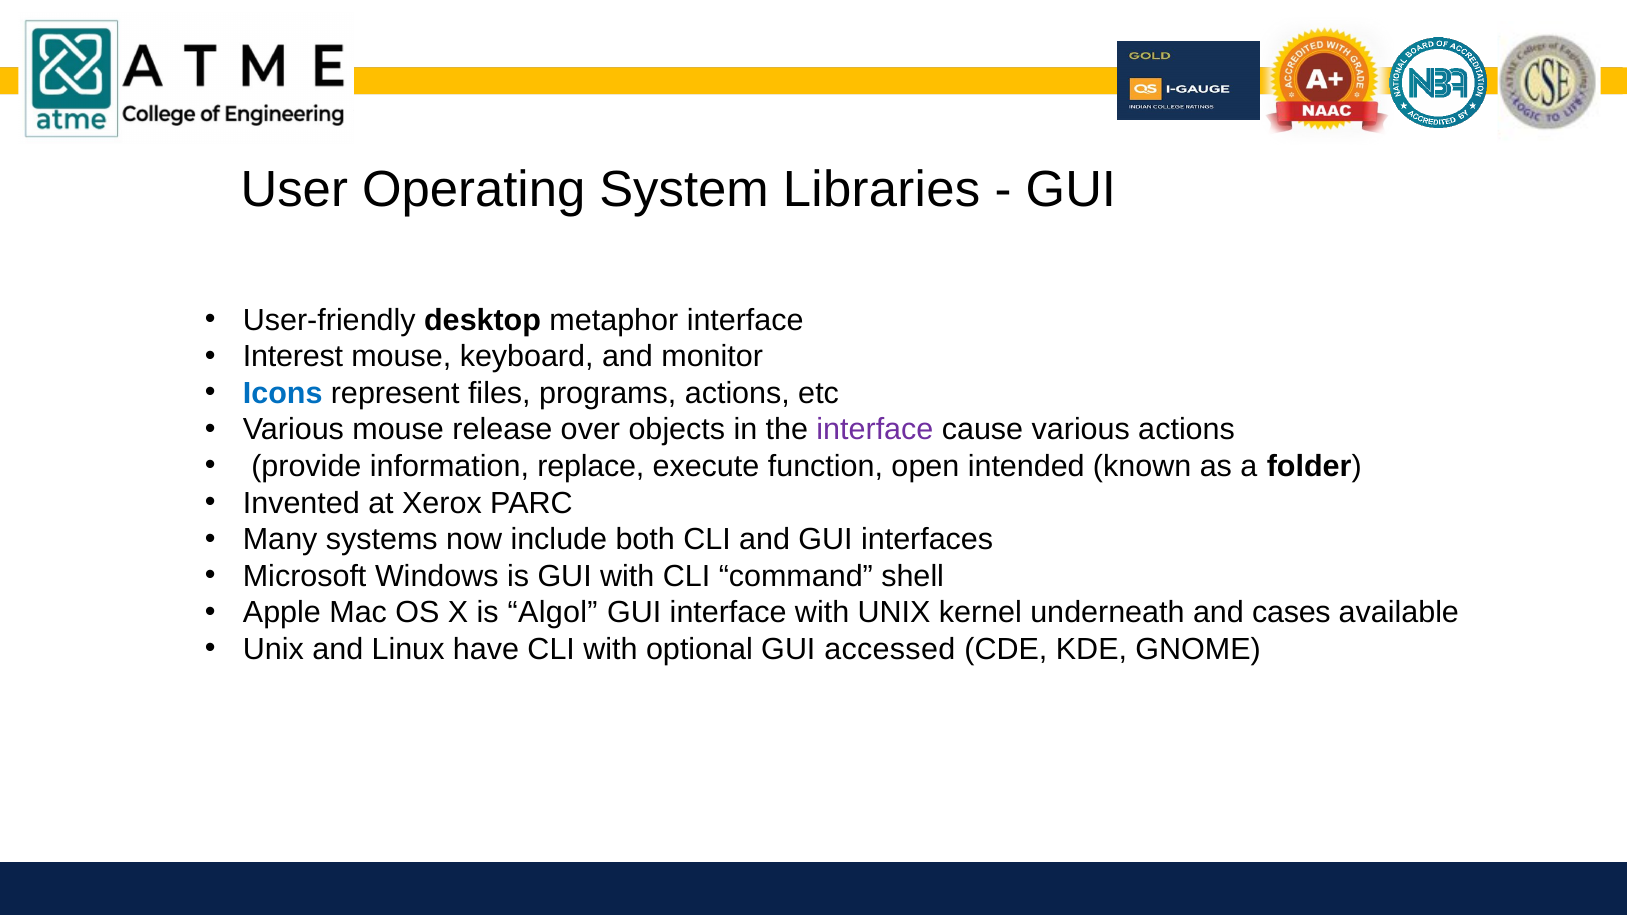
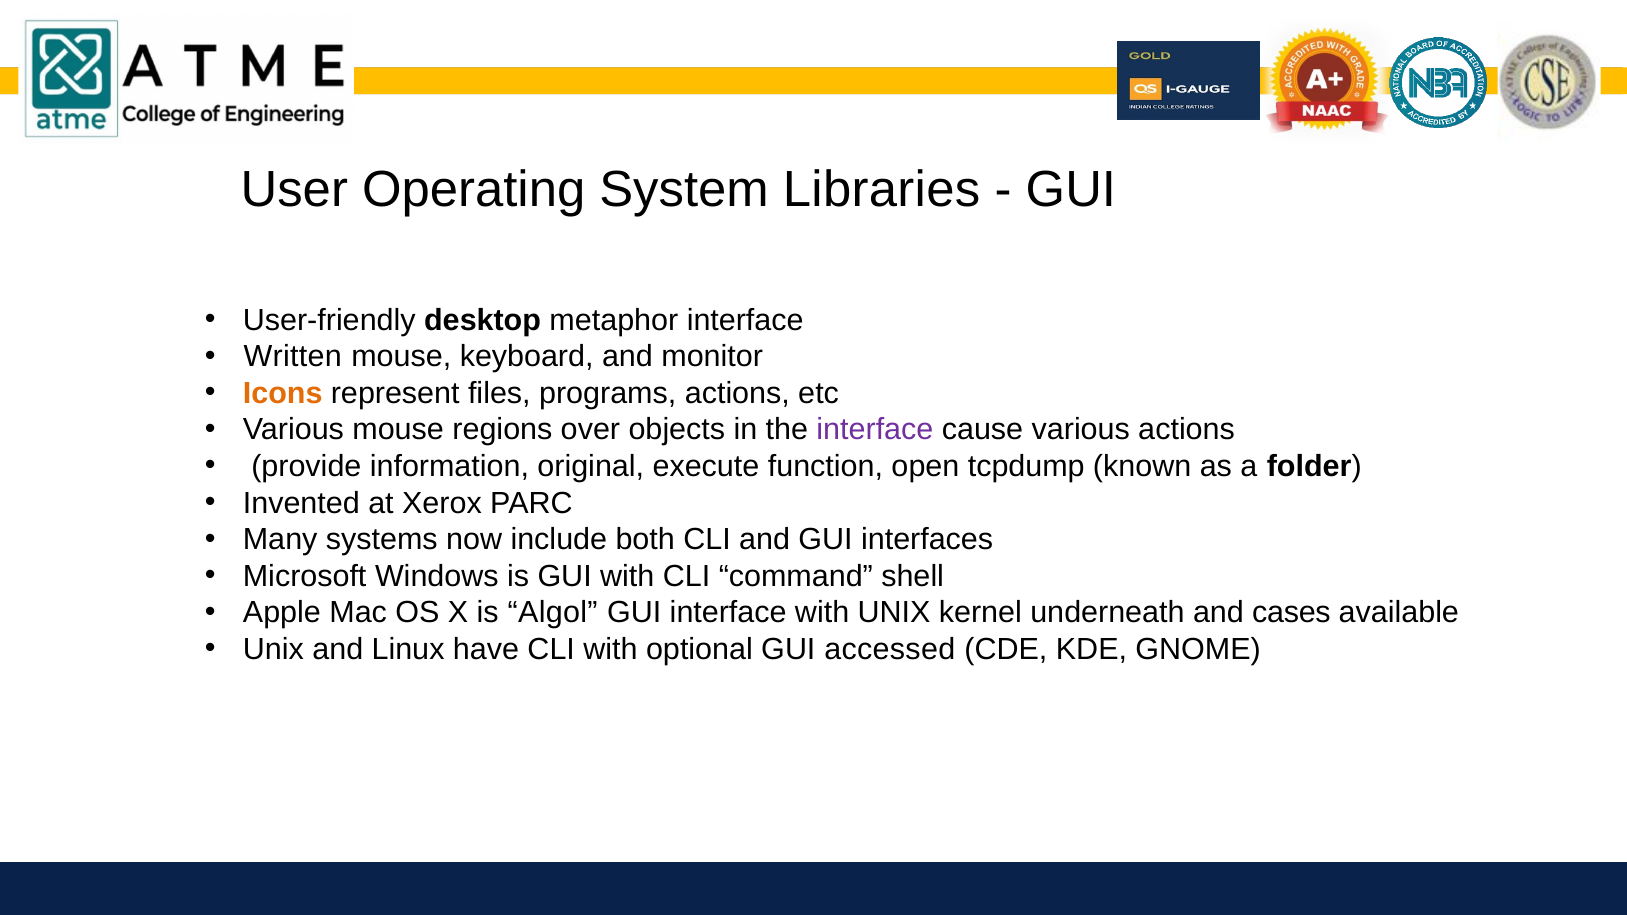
Interest: Interest -> Written (293, 357)
Icons colour: blue -> orange (283, 393)
release: release -> regions (502, 430)
replace: replace -> original (591, 467)
intended: intended -> tcpdump (1026, 467)
